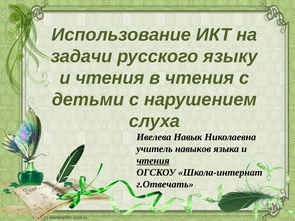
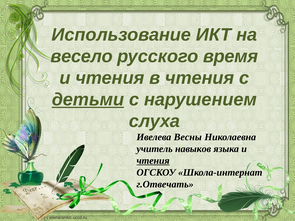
задачи: задачи -> весело (82, 57)
языку: языку -> время (231, 57)
детьми underline: none -> present (88, 100)
Навык: Навык -> Весны (188, 137)
